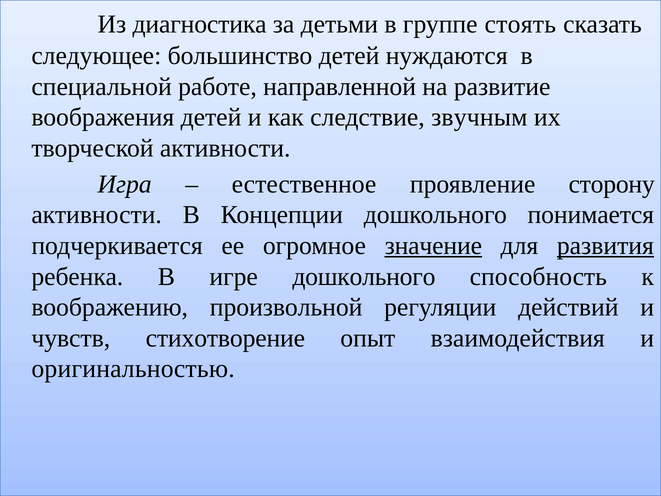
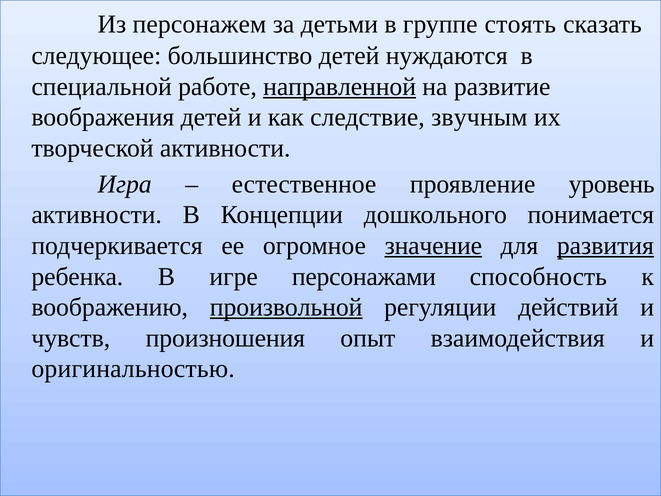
диагностика: диагностика -> персонажем (199, 24)
направленной underline: none -> present (340, 87)
сторону: сторону -> уровень (612, 184)
игре дошкольного: дошкольного -> персонажами (364, 276)
произвольной underline: none -> present (286, 307)
стихотворение: стихотворение -> произношения (225, 338)
